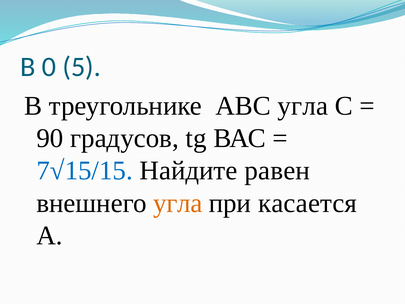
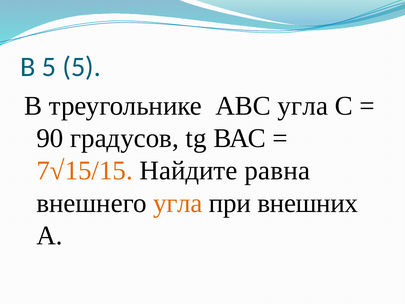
В 0: 0 -> 5 (49, 67)
7√15/15 colour: blue -> orange (85, 171)
равен: равен -> равна (277, 171)
касается: касается -> внешних (308, 203)
